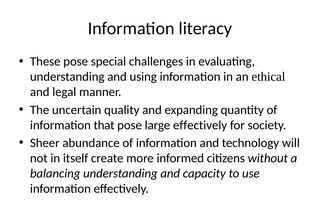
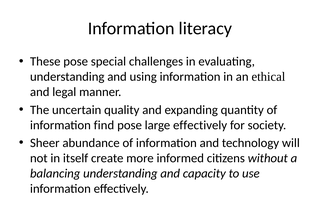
that: that -> find (104, 125)
